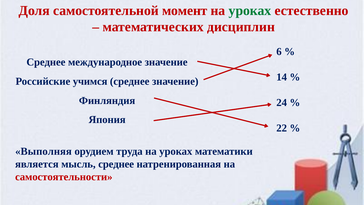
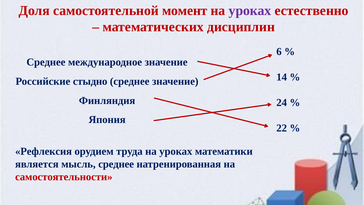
уроках colour: green -> purple (250, 10)
учимся: учимся -> стыдно (90, 81)
Выполняя: Выполняя -> Рефлексия (44, 151)
